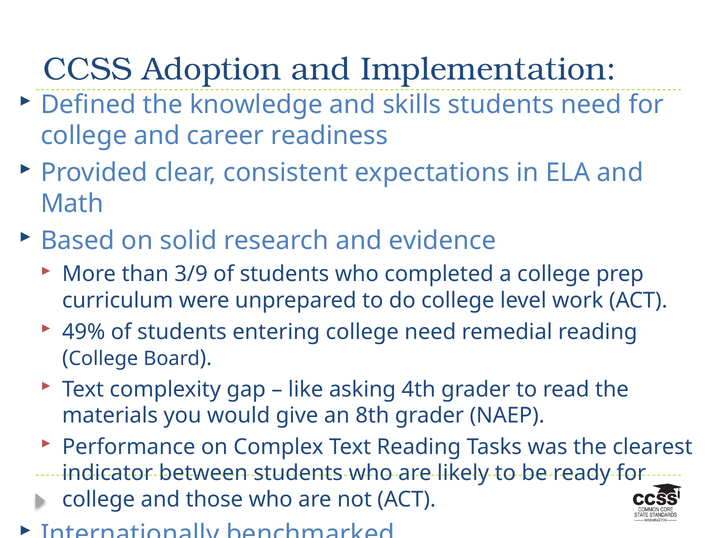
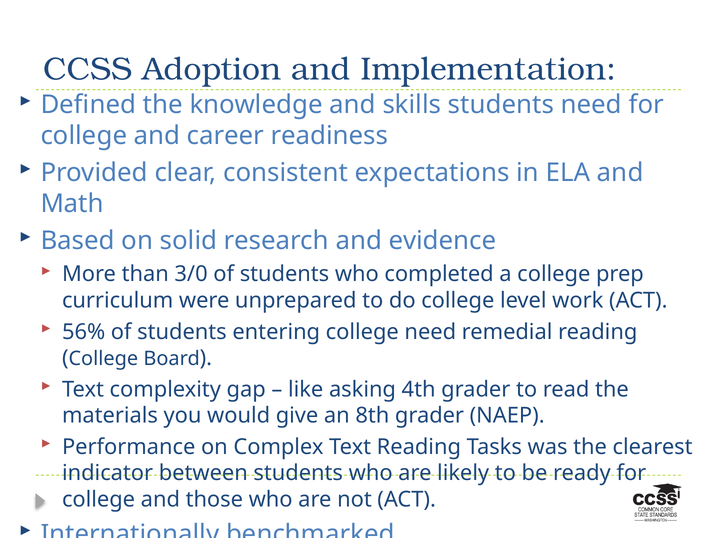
3/9: 3/9 -> 3/0 (191, 274)
49%: 49% -> 56% (84, 332)
